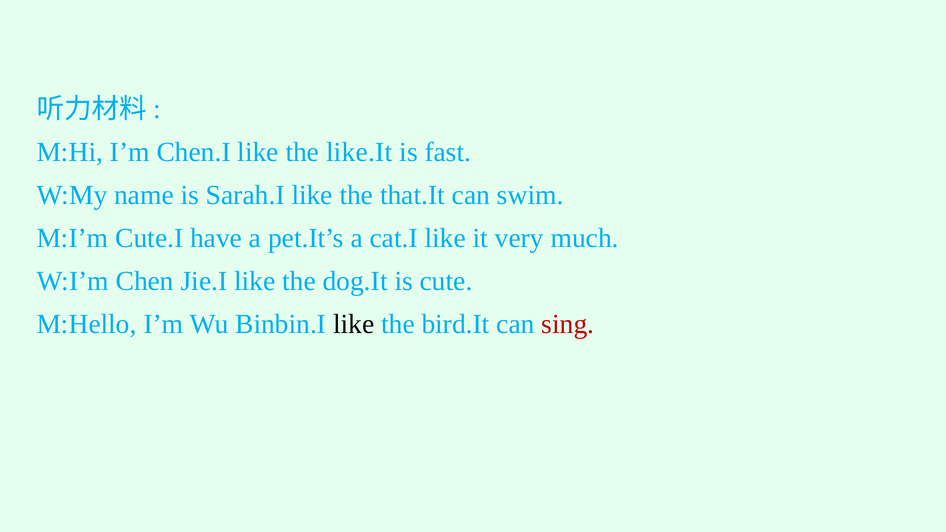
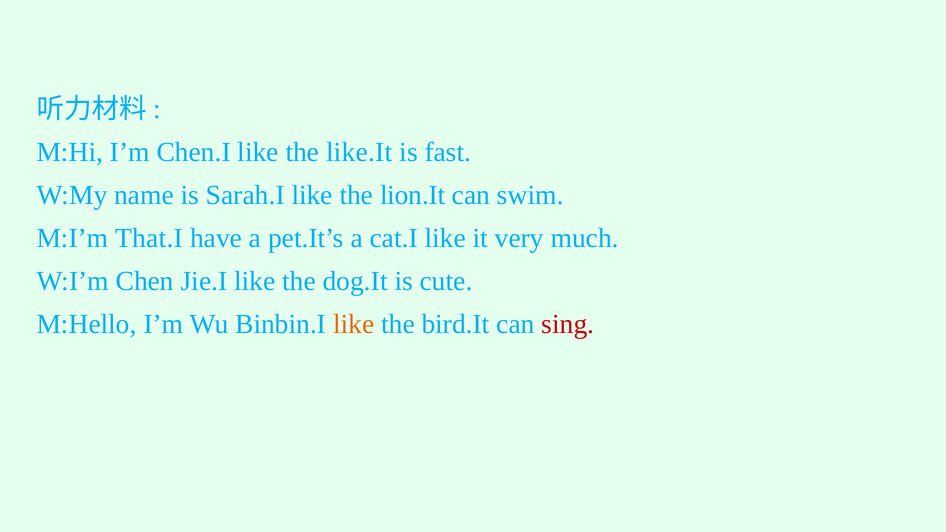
that.It: that.It -> lion.It (413, 195)
Cute.I: Cute.I -> That.I (149, 238)
like colour: black -> orange (354, 324)
